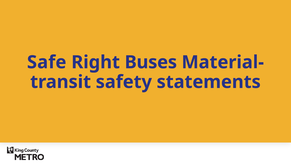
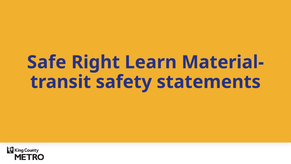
Buses: Buses -> Learn (151, 62)
